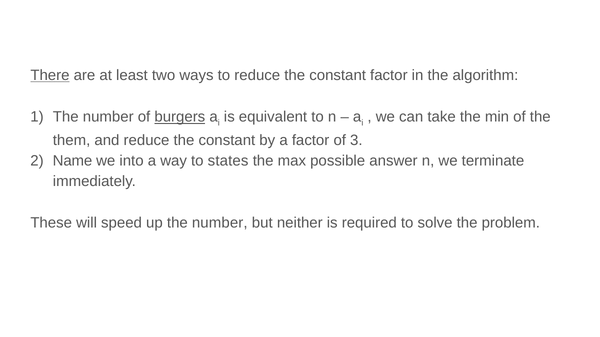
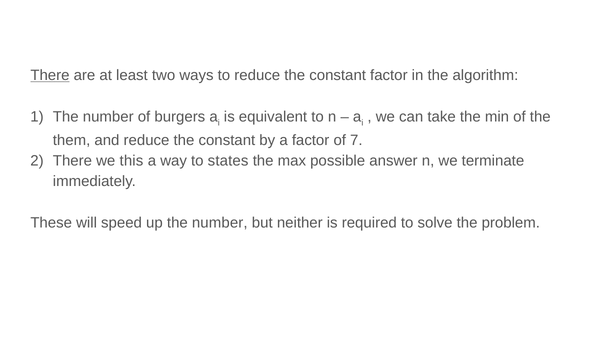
burgers underline: present -> none (180, 117)
3: 3 -> 7 (356, 140)
2 Name: Name -> There (72, 161)
into: into -> this (131, 161)
